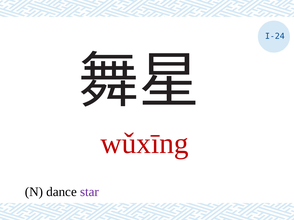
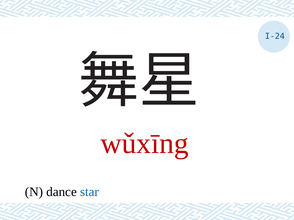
star colour: purple -> blue (89, 192)
